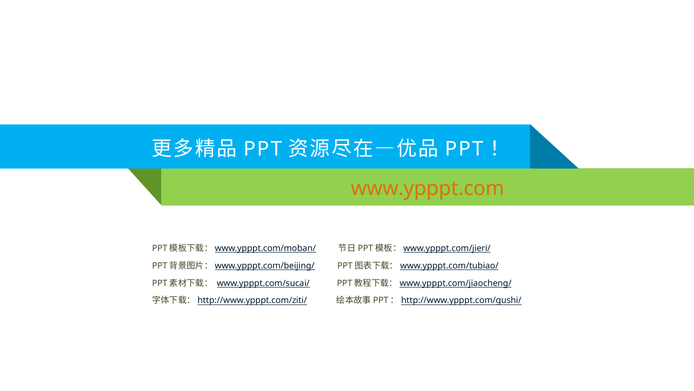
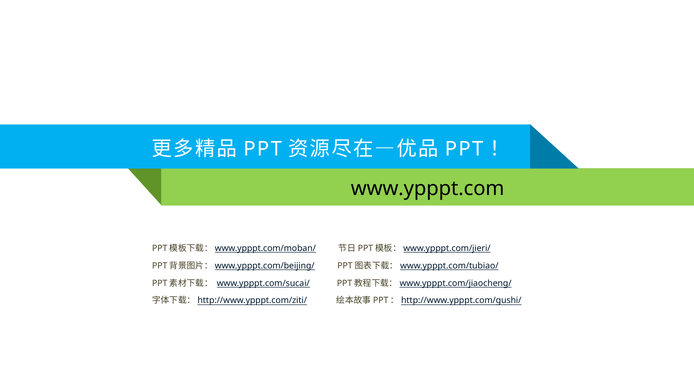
www.ypppt.com colour: orange -> black (428, 188)
